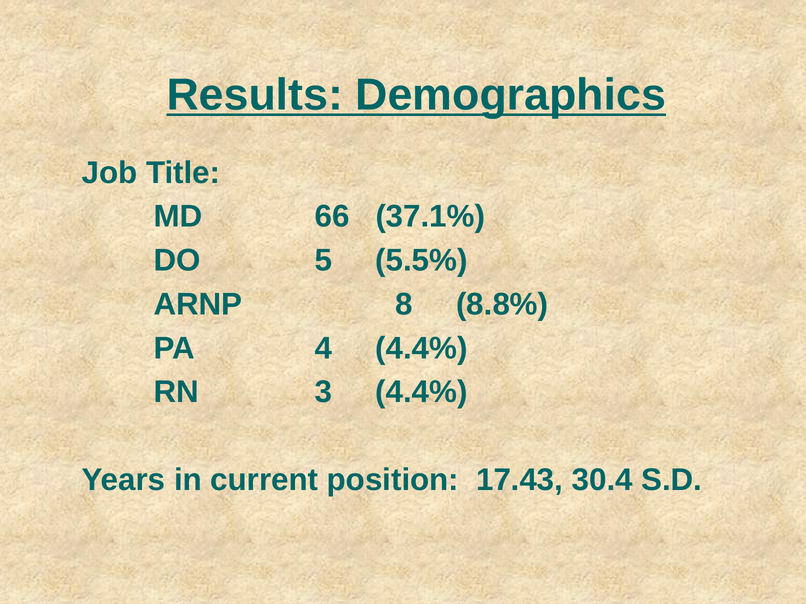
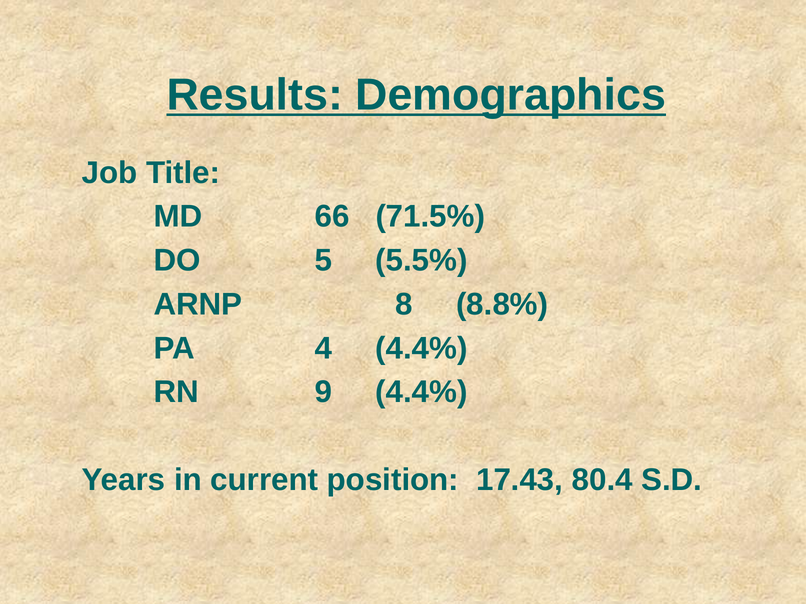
37.1%: 37.1% -> 71.5% (430, 217)
3: 3 -> 9 (324, 392)
30.4: 30.4 -> 80.4 (602, 480)
